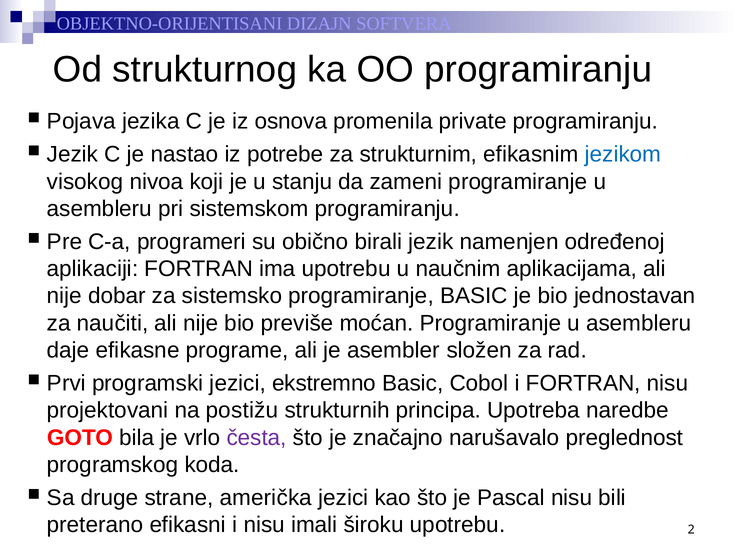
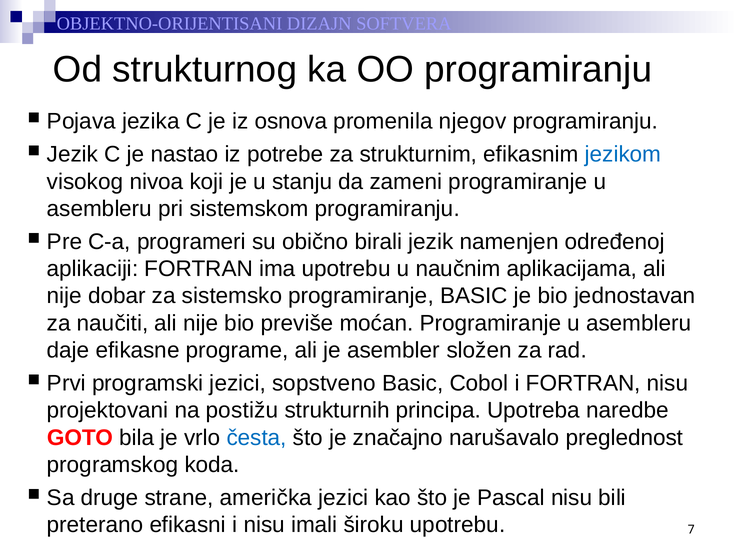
private: private -> njegov (473, 121)
ekstremno: ekstremno -> sopstveno (324, 384)
česta colour: purple -> blue (257, 438)
2: 2 -> 7 (691, 530)
